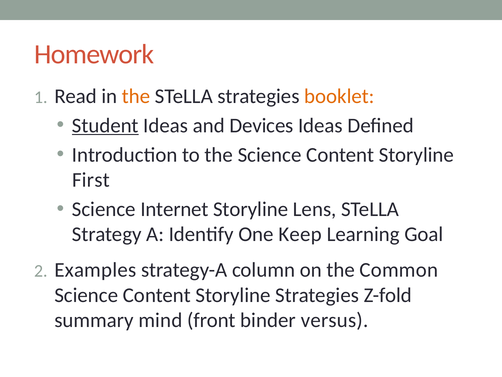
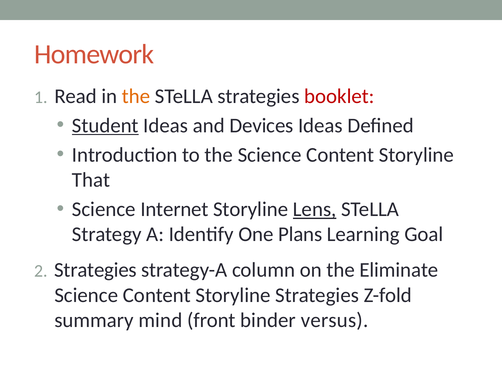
booklet colour: orange -> red (339, 96)
First: First -> That (91, 180)
Lens underline: none -> present (315, 209)
Keep: Keep -> Plans (300, 234)
Examples: Examples -> Strategies (96, 270)
Common: Common -> Eliminate (399, 270)
